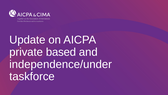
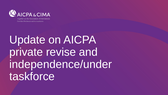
based: based -> revise (61, 52)
